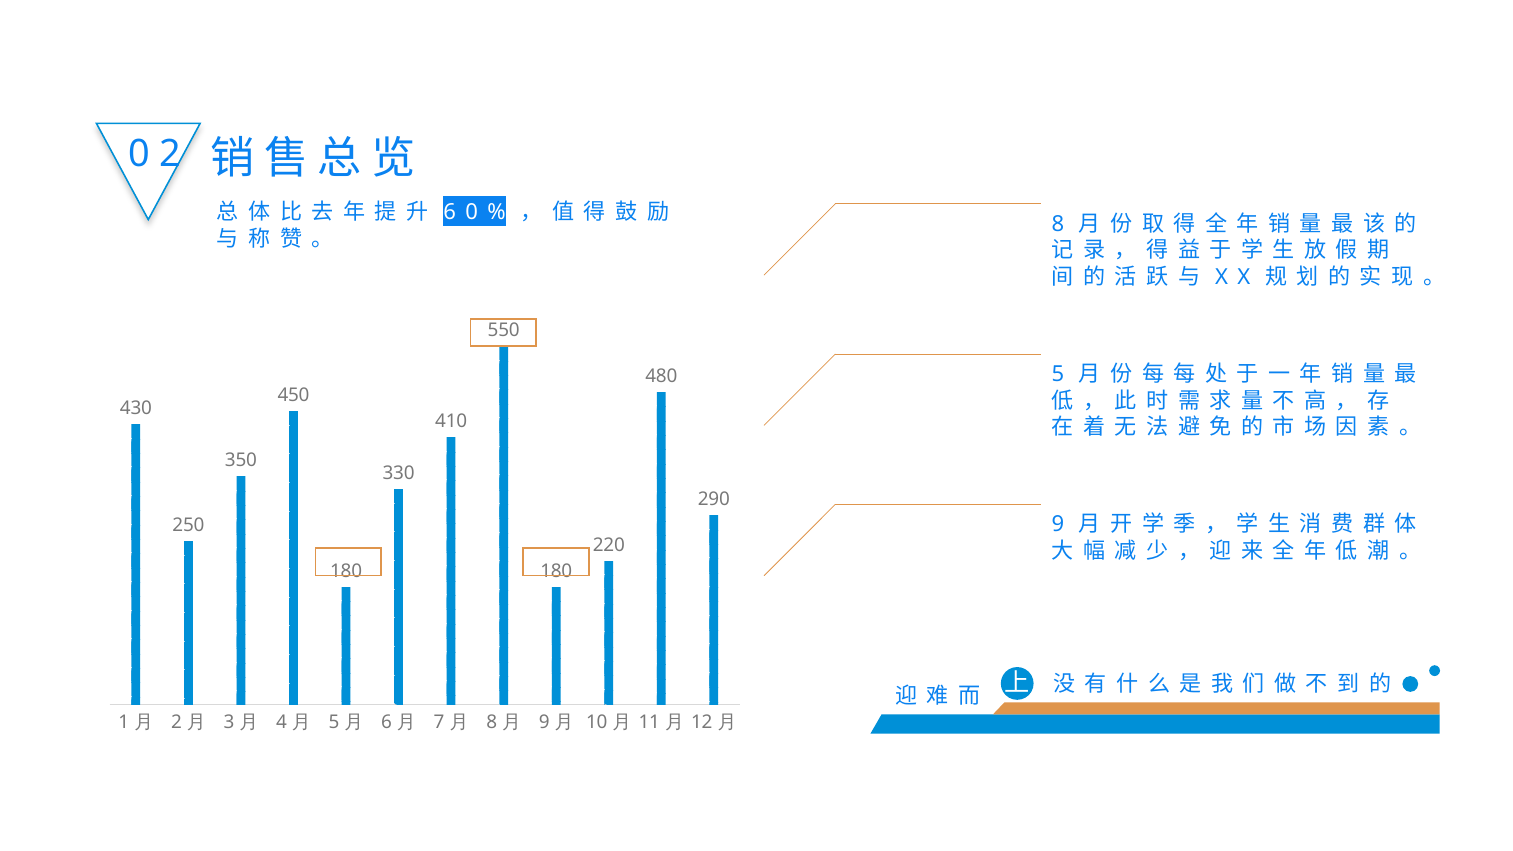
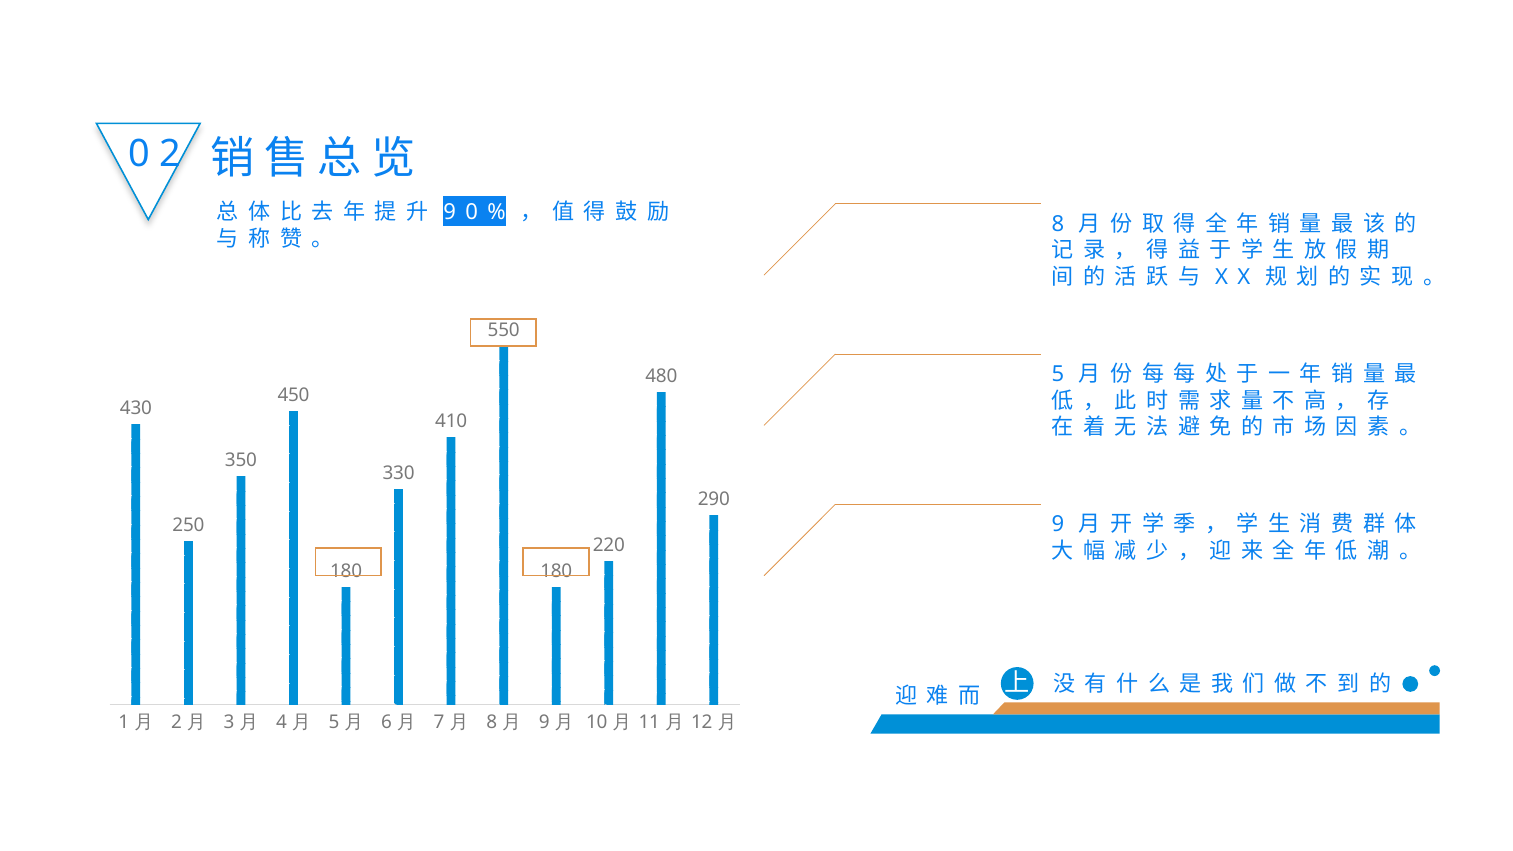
6: 6 -> 9 (450, 212)
